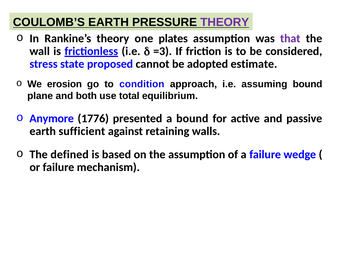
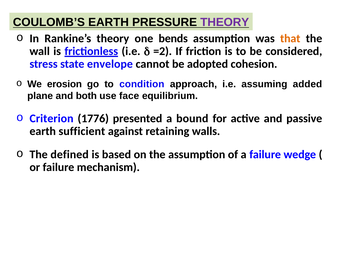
plates: plates -> bends (173, 39)
that colour: purple -> orange (290, 39)
=3: =3 -> =2 (163, 51)
proposed: proposed -> envelope (110, 64)
estimate: estimate -> cohesion (254, 64)
assuming bound: bound -> added (307, 84)
total: total -> face (129, 96)
Anymore: Anymore -> Criterion (52, 119)
